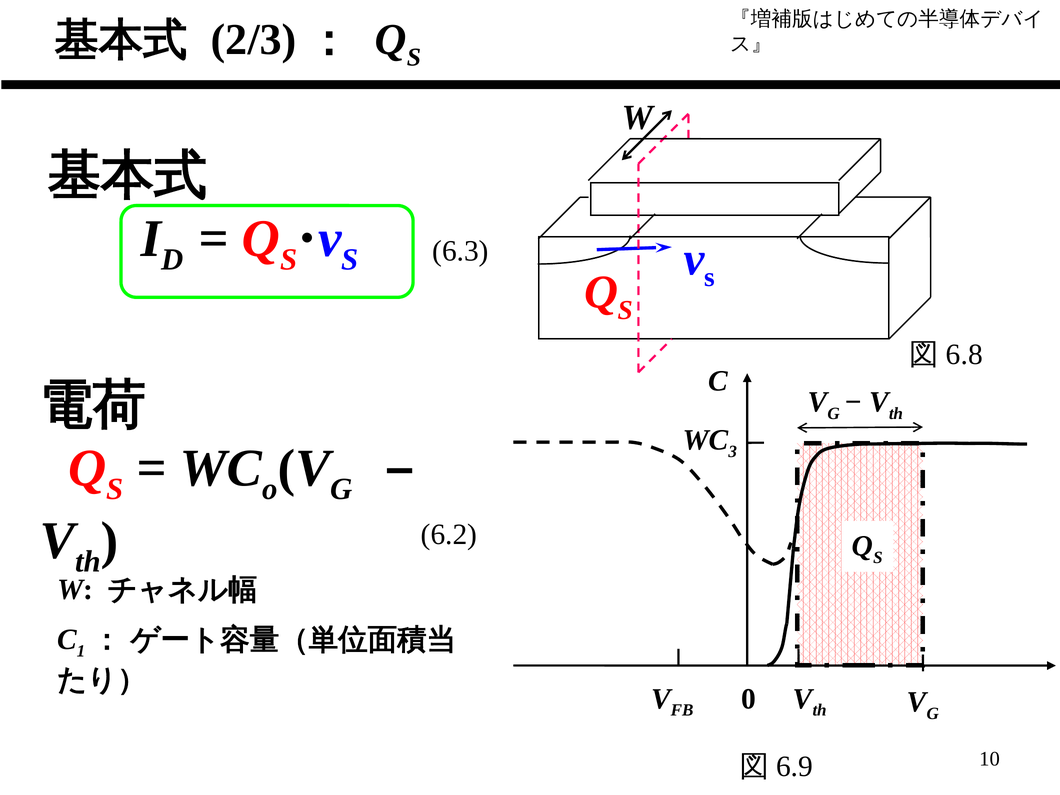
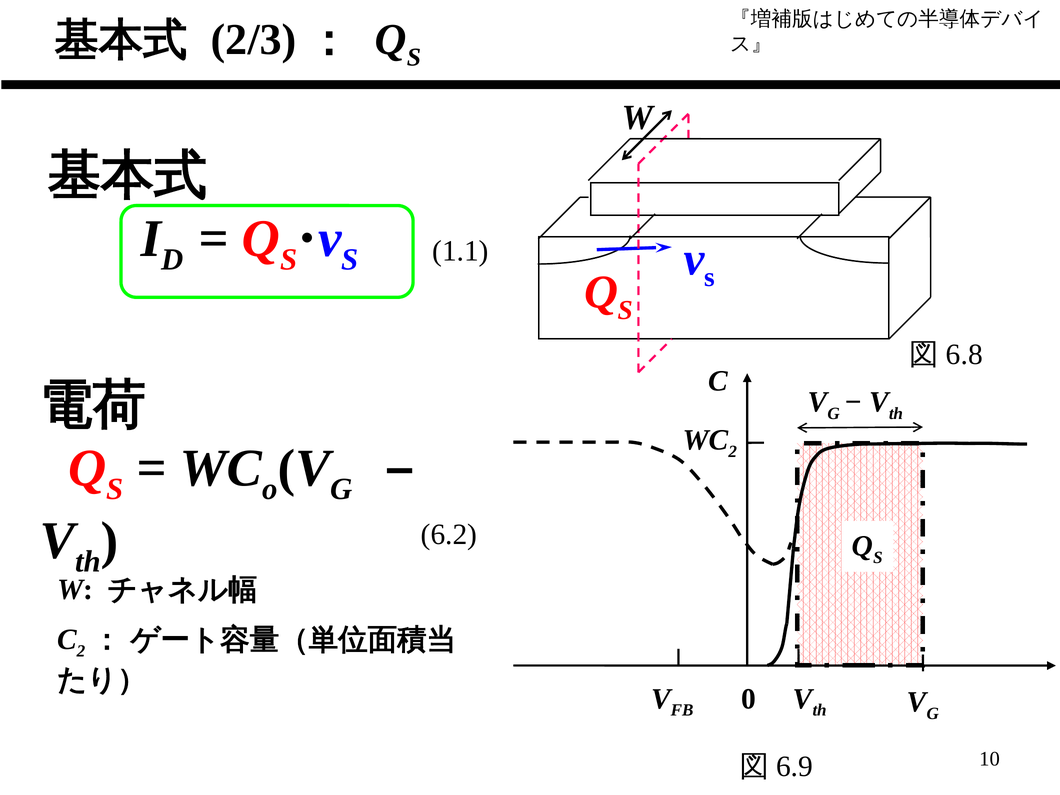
6.3: 6.3 -> 1.1 (461, 251)
3: 3 -> 2 (733, 452)
C 1: 1 -> 2 (81, 651)
